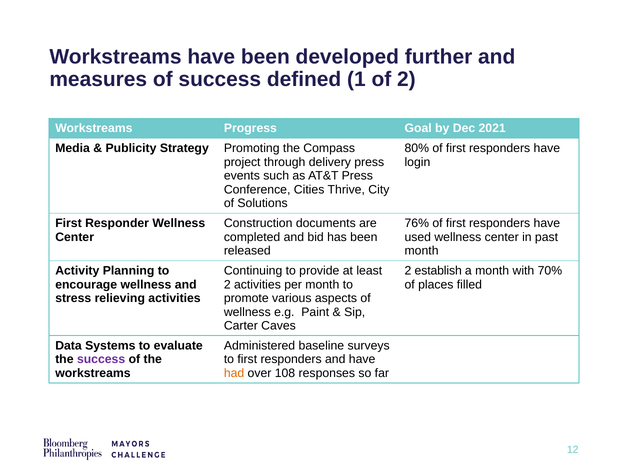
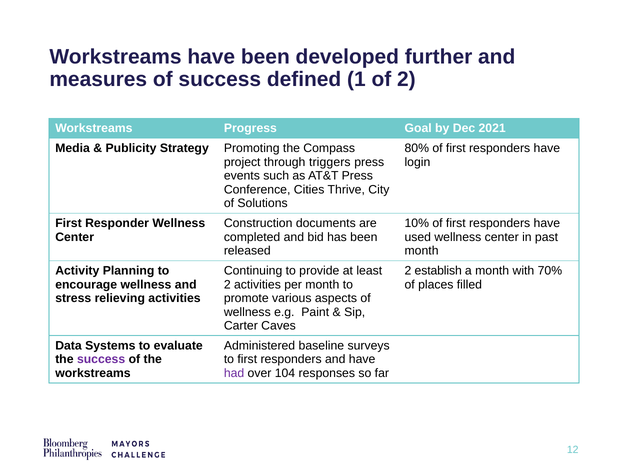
delivery: delivery -> triggers (330, 162)
76%: 76% -> 10% (417, 223)
had colour: orange -> purple (234, 373)
108: 108 -> 104 (285, 373)
